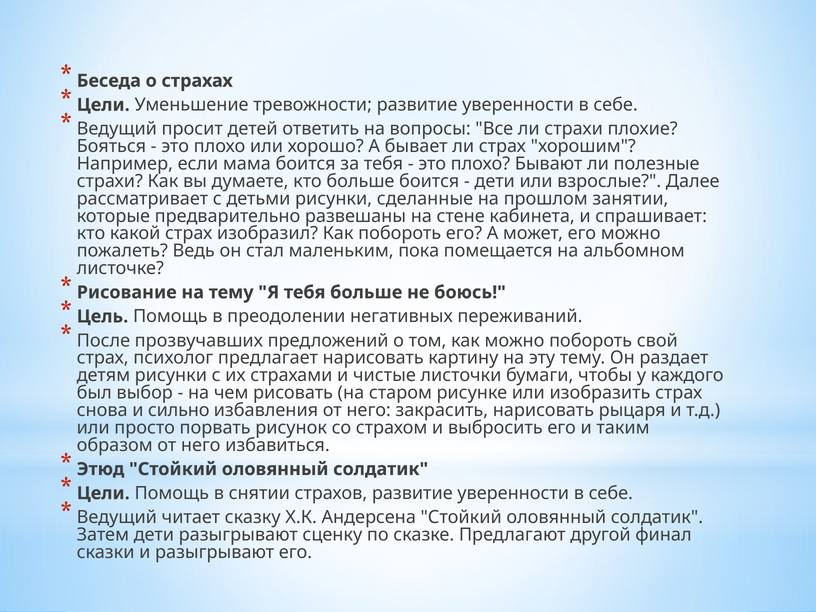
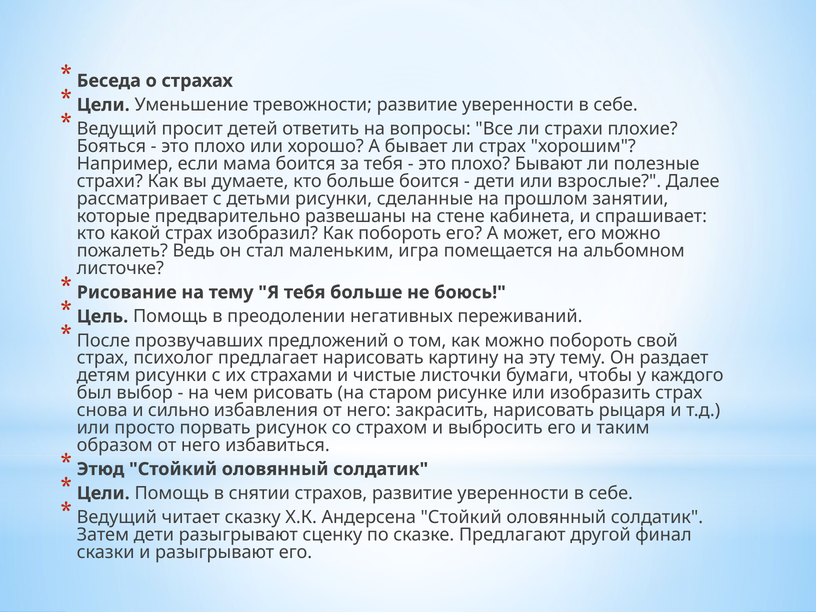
пока: пока -> игра (419, 251)
